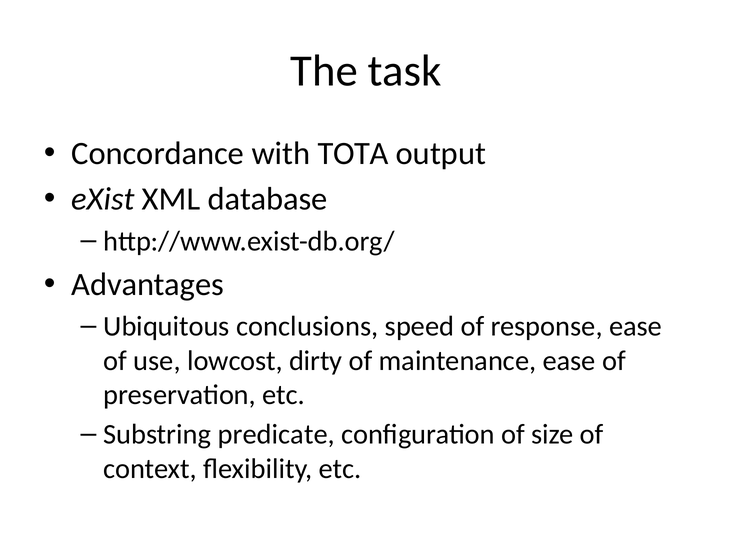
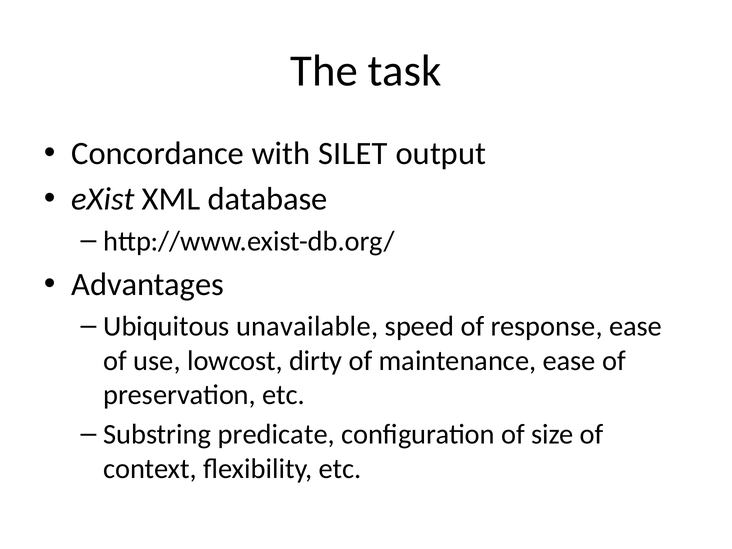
TOTA: TOTA -> SILET (353, 154)
conclusions: conclusions -> unavailable (307, 327)
